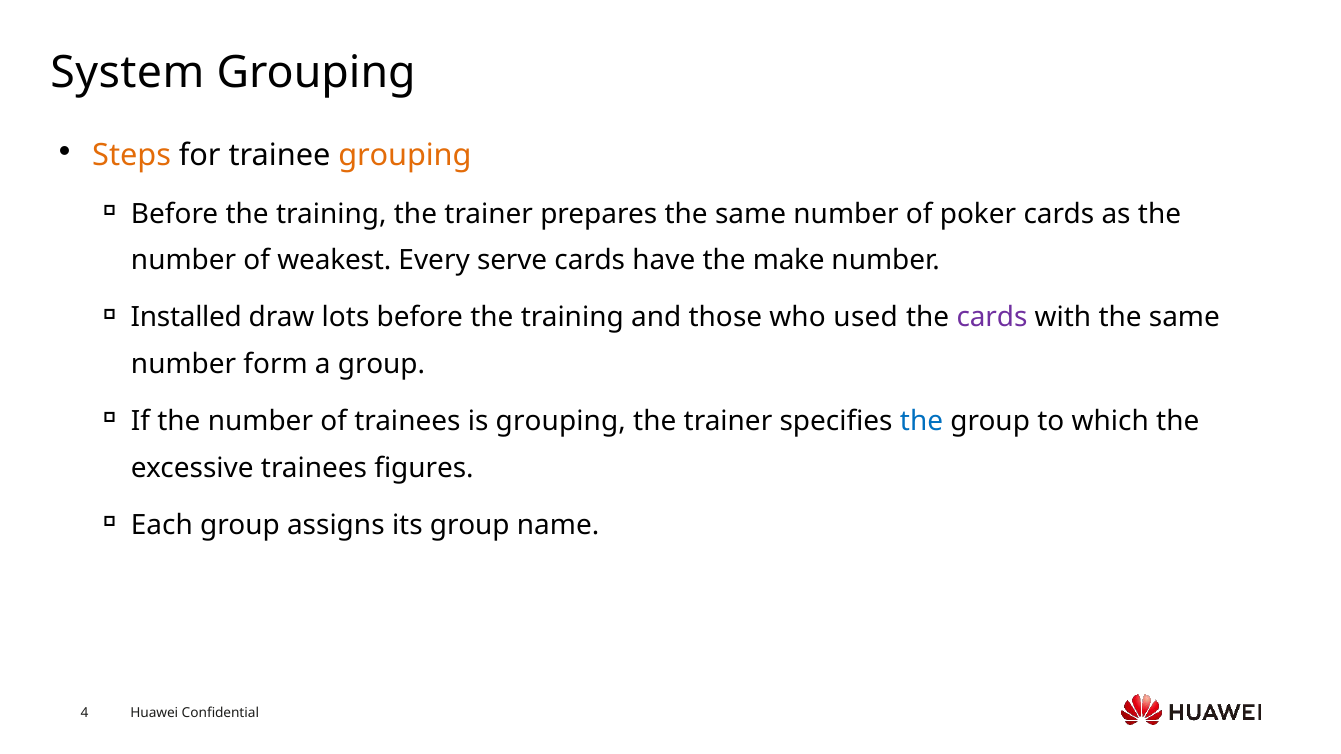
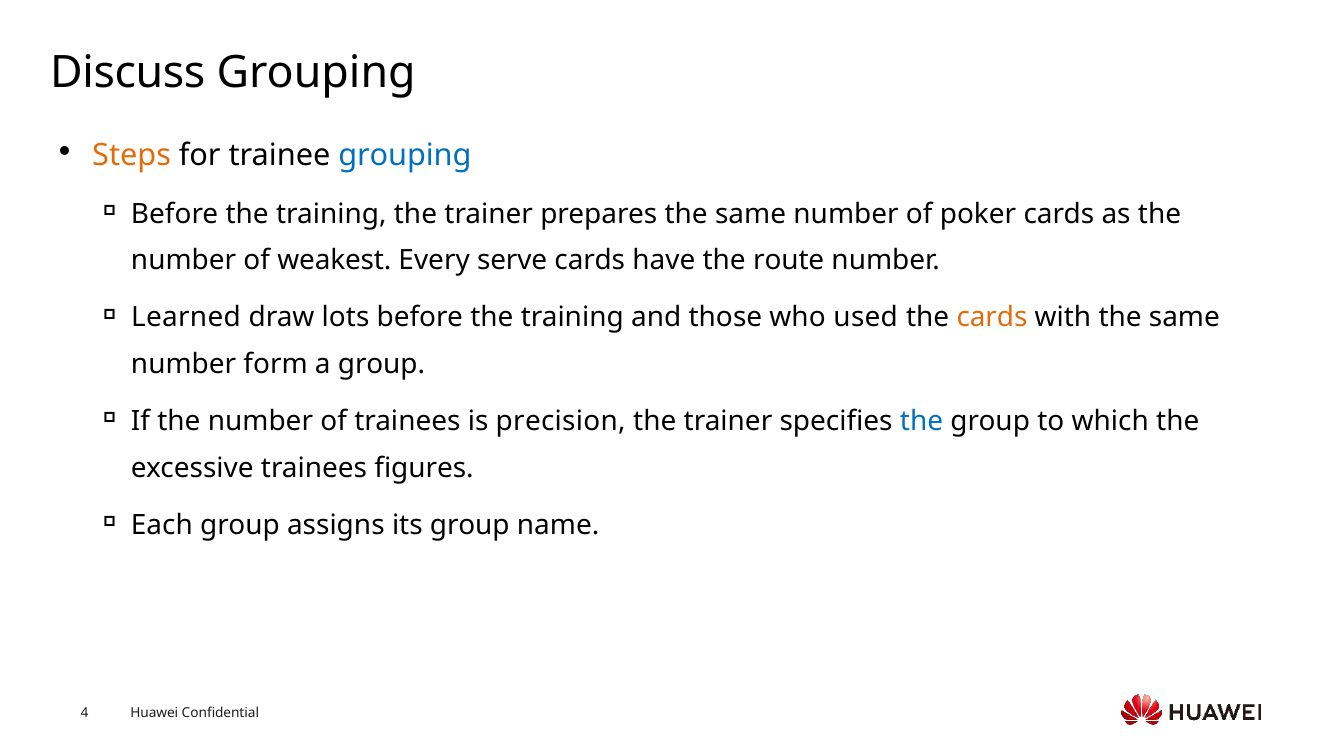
System: System -> Discuss (128, 73)
grouping colour: orange -> blue (405, 155)
make: make -> route (789, 261)
Installed: Installed -> Learned (186, 318)
cards colour: purple -> orange (992, 318)
is grouping: grouping -> precision (561, 422)
